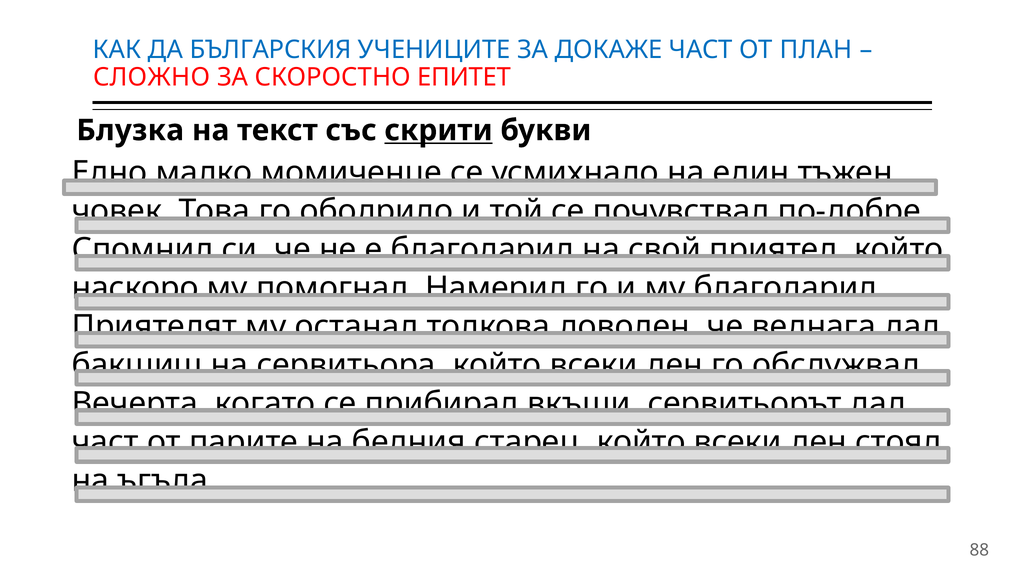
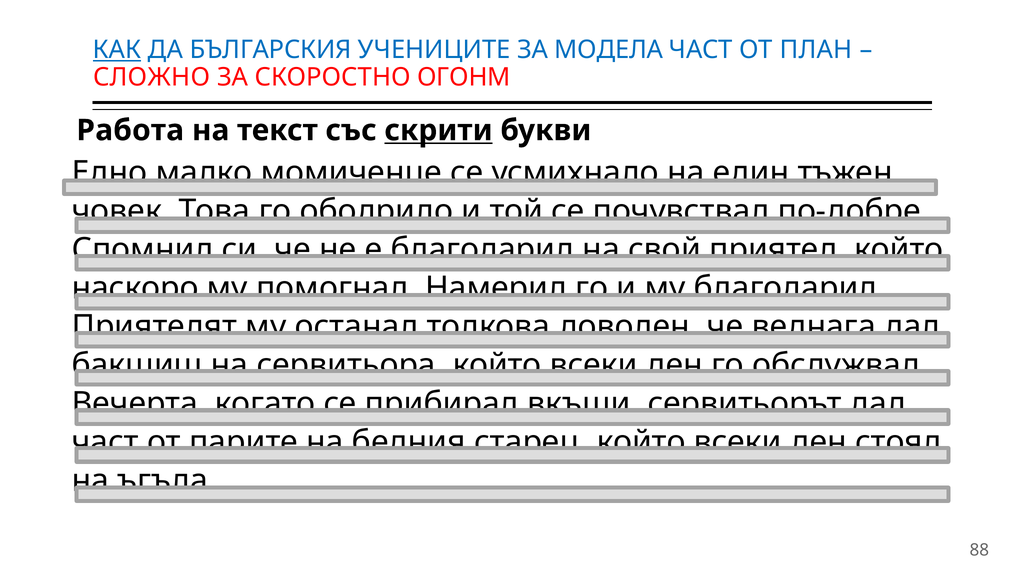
КАК underline: none -> present (117, 50)
ДОКАЖЕ: ДОКАЖЕ -> МОДЕЛА (609, 50)
ЕПИТЕТ: ЕПИТЕТ -> ОГОНМ (464, 77)
Блузка: Блузка -> Работа (130, 130)
